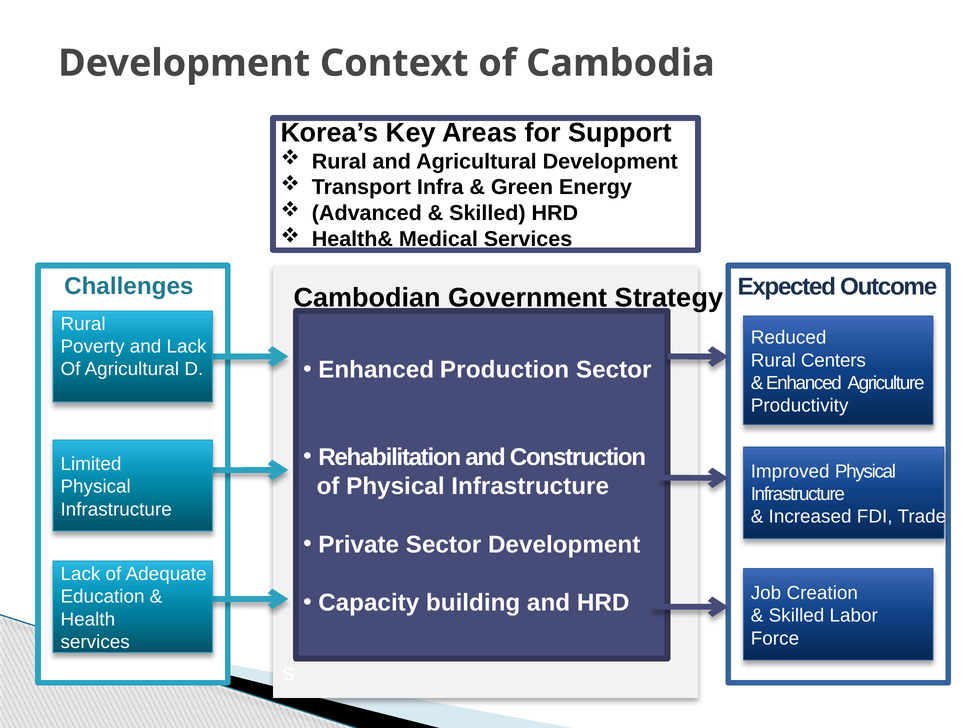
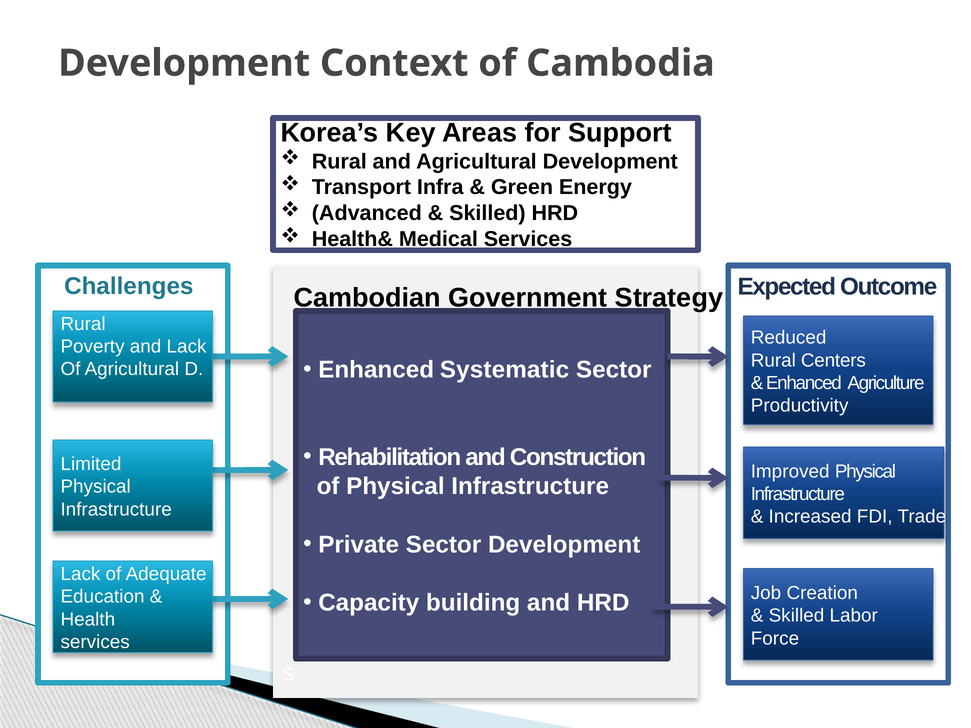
Production: Production -> Systematic (505, 370)
